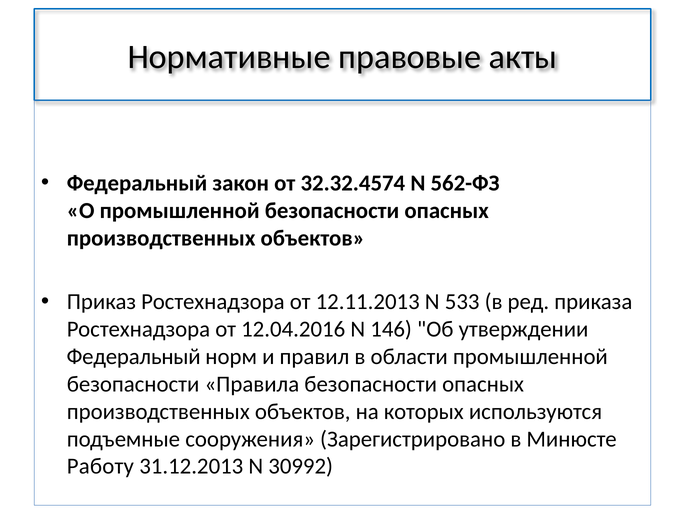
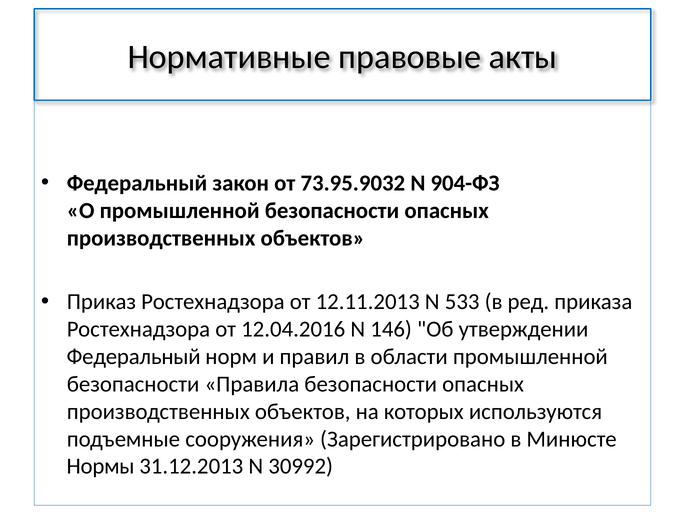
32.32.4574: 32.32.4574 -> 73.95.9032 (353, 183)
562-ФЗ: 562-ФЗ -> 904-ФЗ (465, 183)
Работу: Работу -> Нормы (101, 466)
